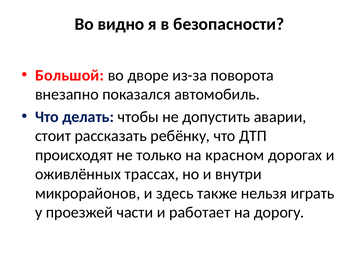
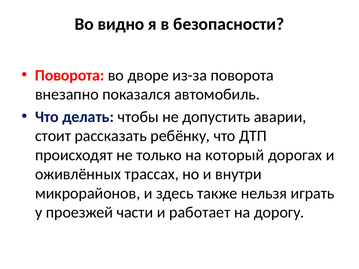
Большой: Большой -> Поворота (70, 75)
красном: красном -> который (235, 155)
